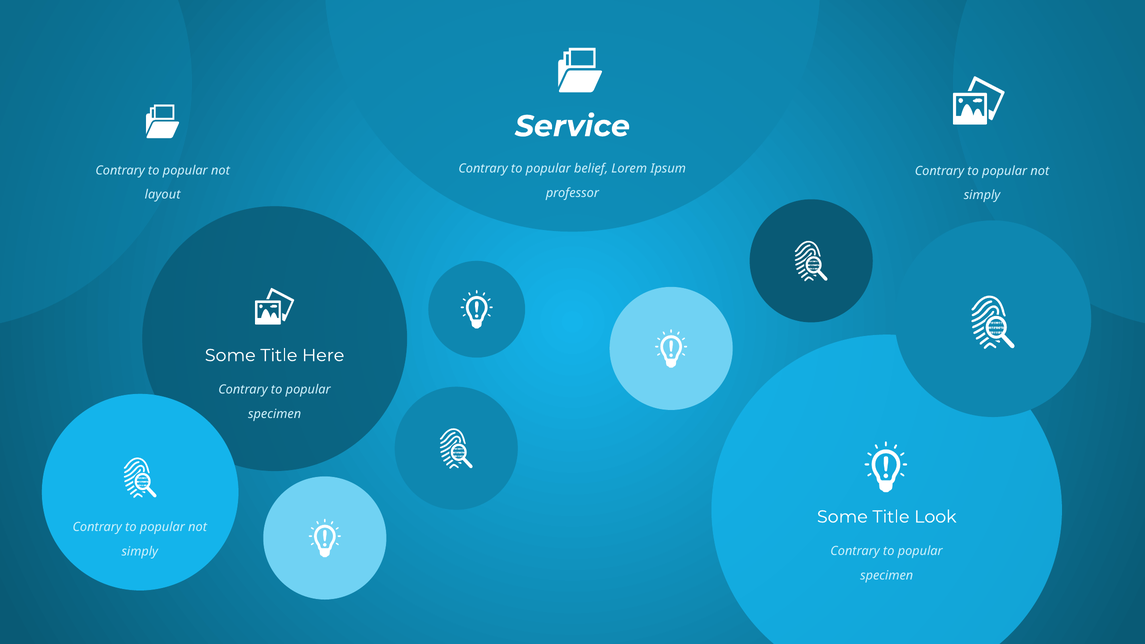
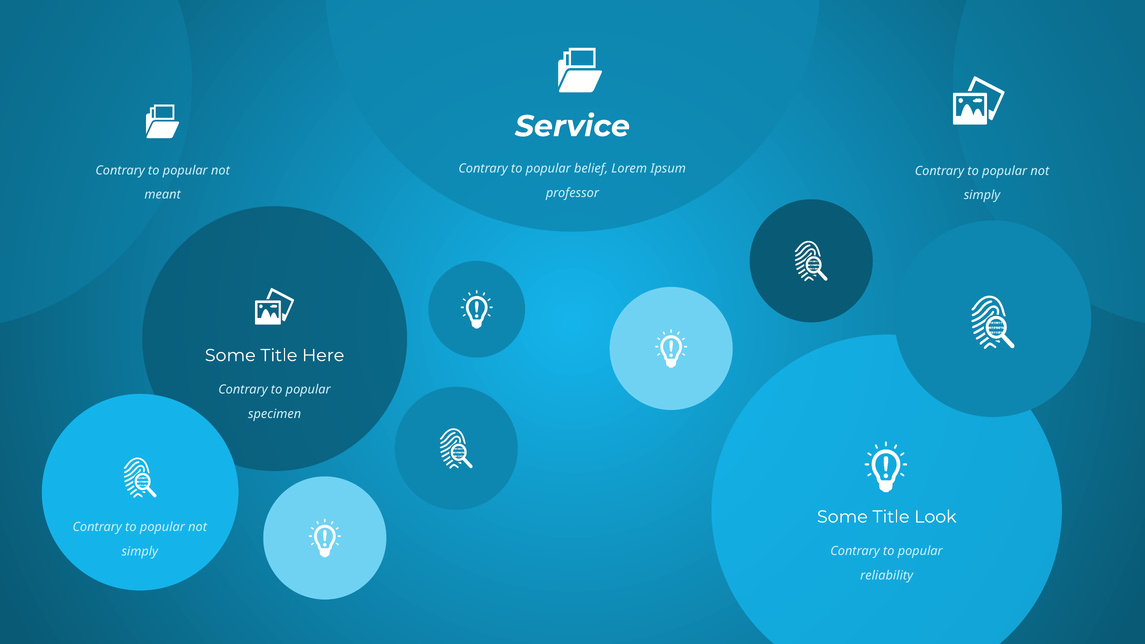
layout: layout -> meant (163, 195)
specimen: specimen -> reliability (887, 575)
